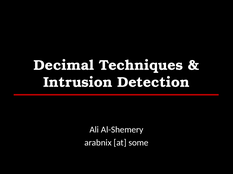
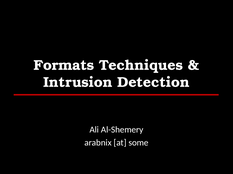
Decimal: Decimal -> Formats (64, 65)
